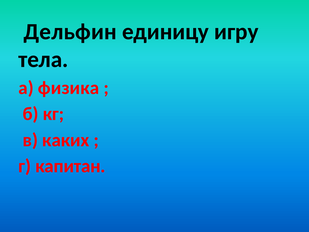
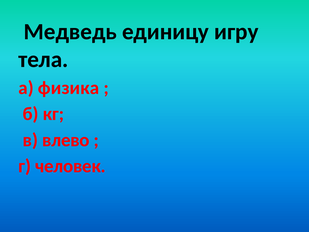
Дельфин: Дельфин -> Медведь (70, 32)
каких: каких -> влево (66, 140)
капитан: капитан -> человек (70, 166)
